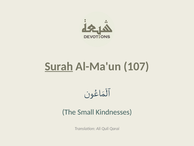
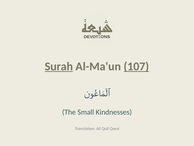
107 underline: none -> present (136, 66)
